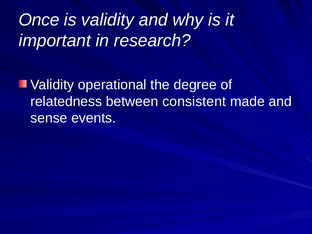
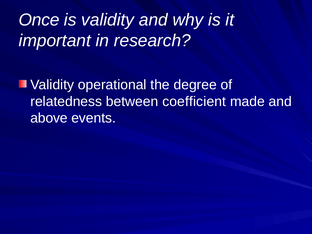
consistent: consistent -> coefficient (194, 102)
sense: sense -> above (49, 118)
